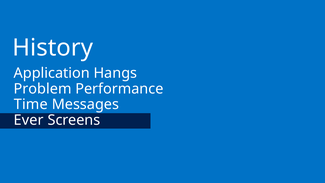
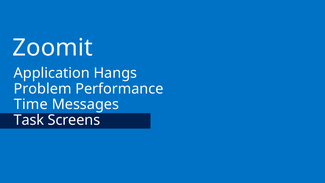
History: History -> Zoomit (53, 48)
Ever: Ever -> Task (29, 120)
